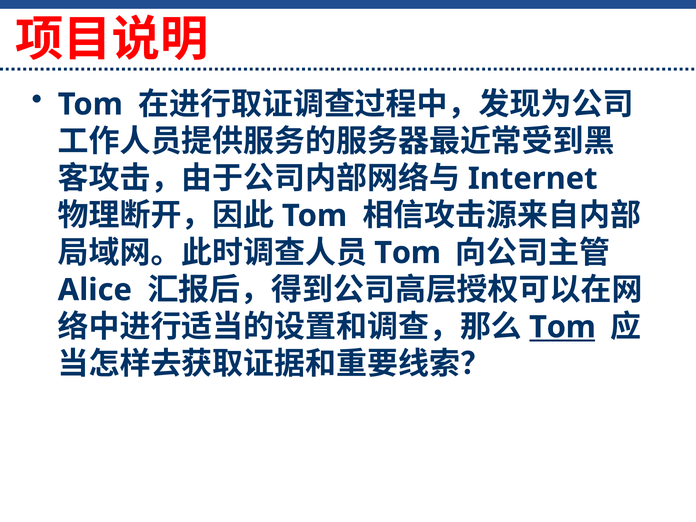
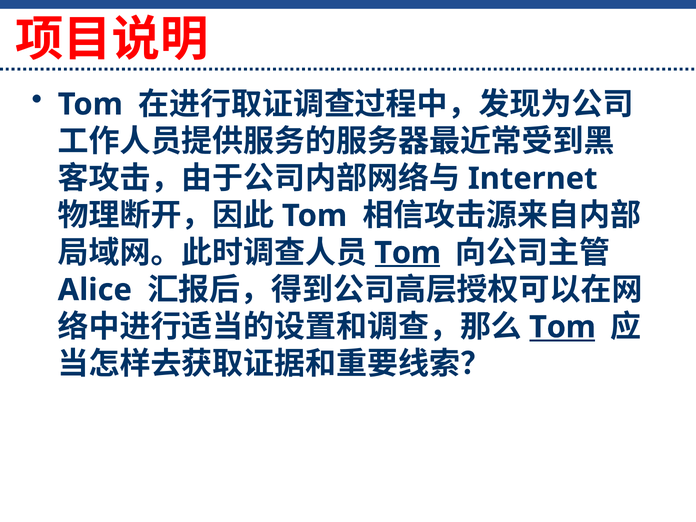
Tom underline: none -> present (408, 253)
